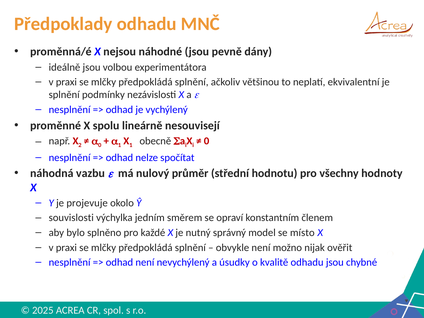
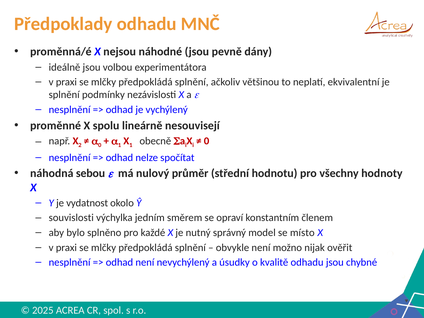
vazbu: vazbu -> sebou (91, 173)
projevuje: projevuje -> vydatnost (87, 203)
